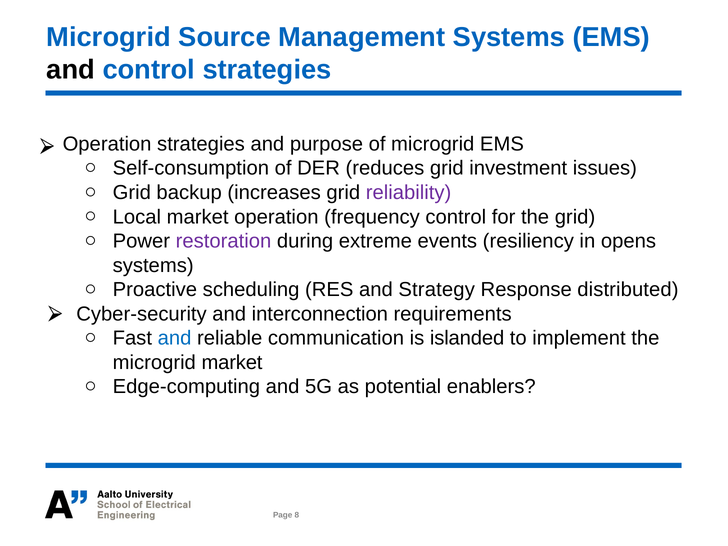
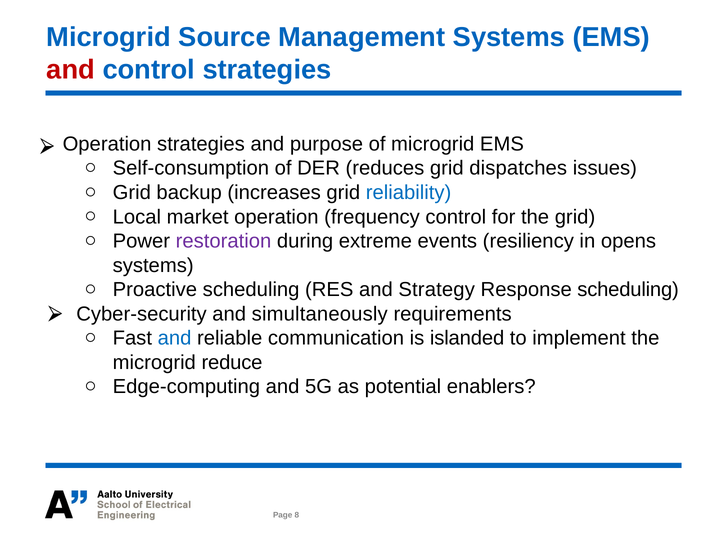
and colour: black -> red (71, 70)
investment: investment -> dispatches (518, 168)
reliability colour: purple -> blue (409, 193)
Response distributed: distributed -> scheduling (628, 290)
interconnection: interconnection -> simultaneously (320, 314)
microgrid market: market -> reduce (232, 362)
